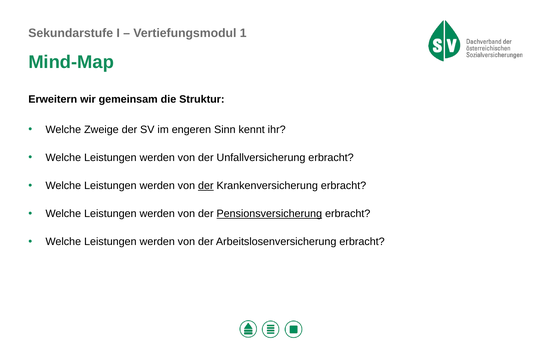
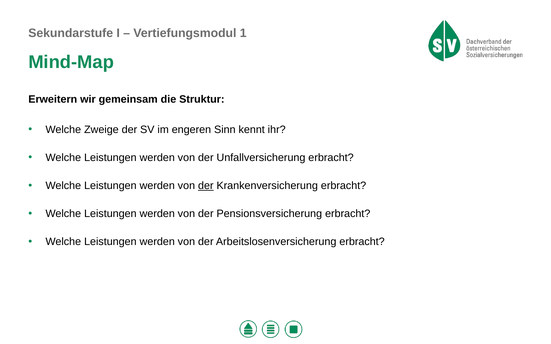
Pensionsversicherung underline: present -> none (269, 214)
